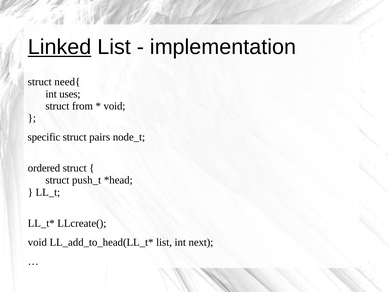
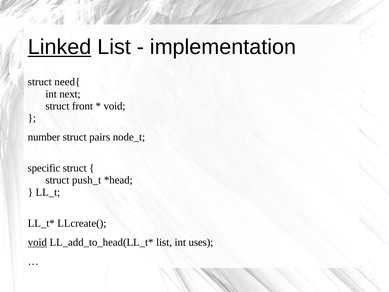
uses: uses -> next (70, 94)
from: from -> front (82, 106)
specific: specific -> number (44, 137)
ordered: ordered -> specific (44, 168)
void underline: none -> present (37, 242)
next: next -> uses (201, 242)
